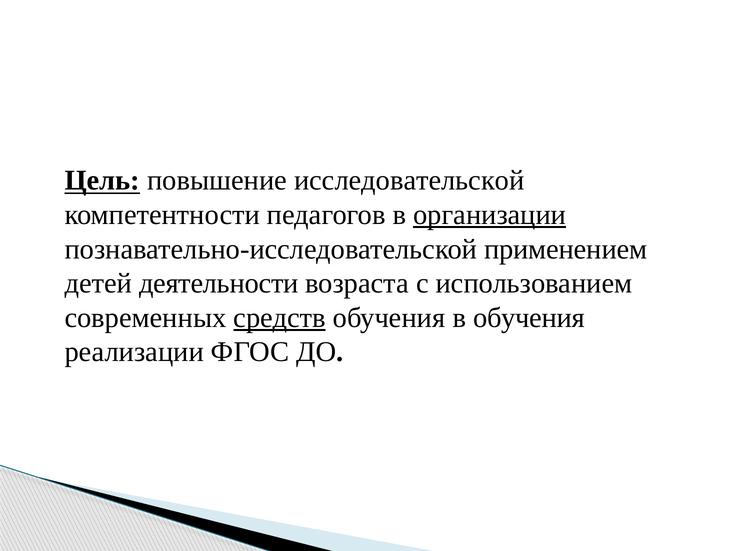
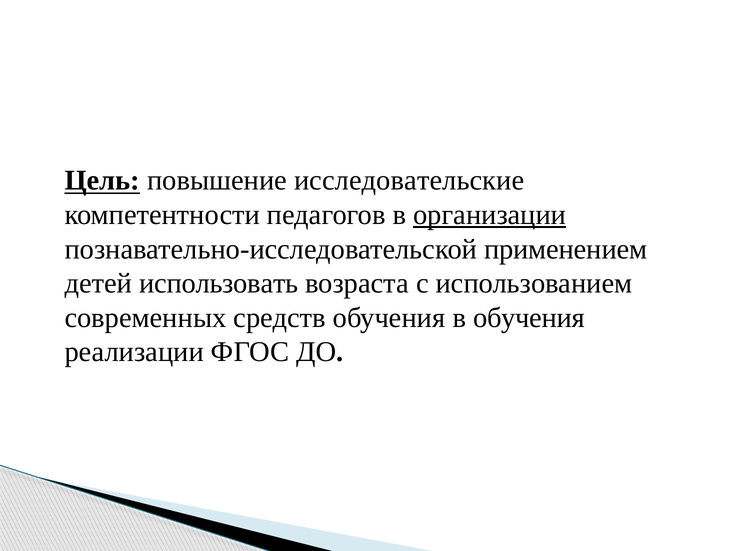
исследовательской: исследовательской -> исследовательские (409, 180)
деятельности: деятельности -> использовать (219, 283)
средств underline: present -> none (280, 317)
